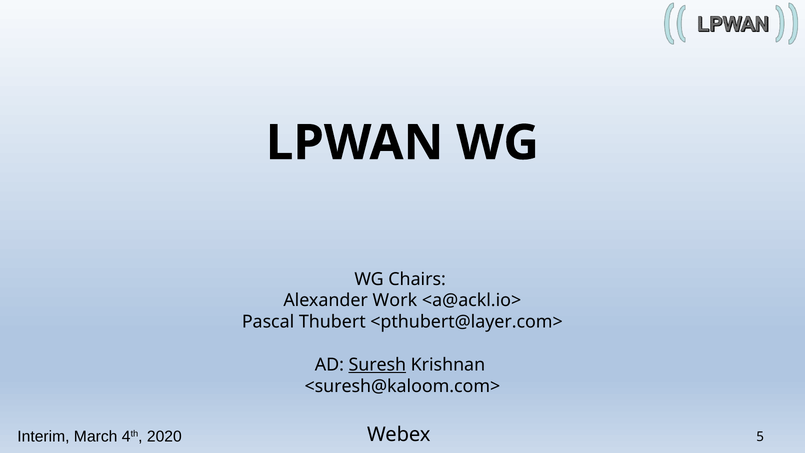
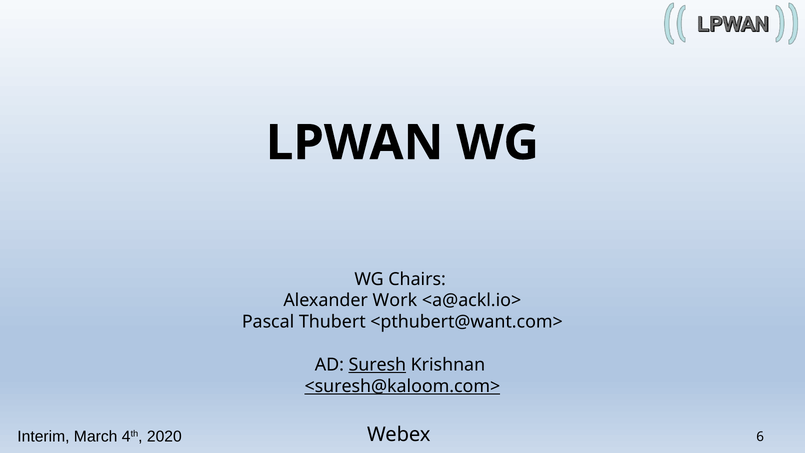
<pthubert@layer.com>: <pthubert@layer.com> -> <pthubert@want.com> (467, 322)
<suresh@kaloom.com> underline: none -> present (402, 386)
5: 5 -> 6 (760, 437)
